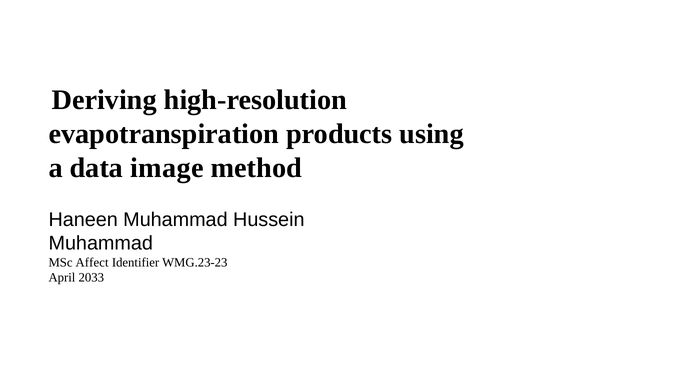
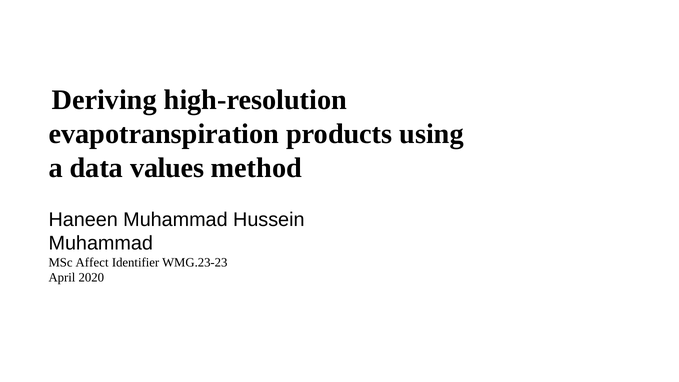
image: image -> values (167, 168)
2033: 2033 -> 2020 (91, 278)
